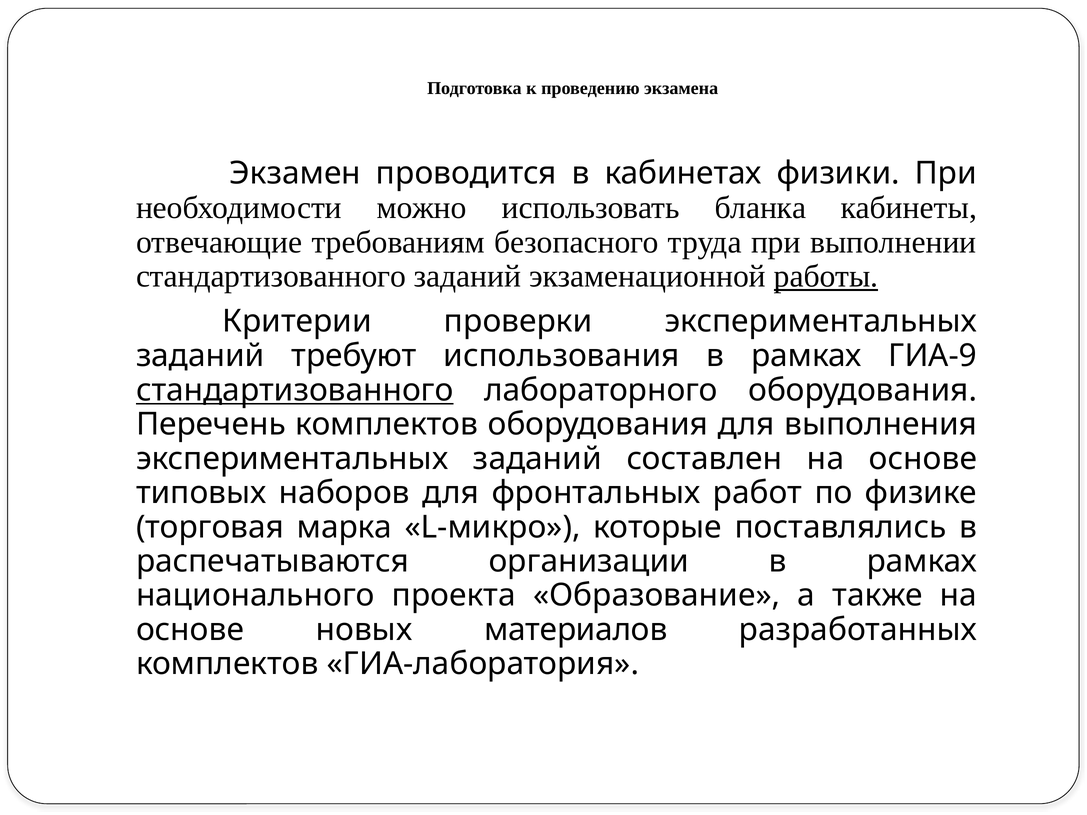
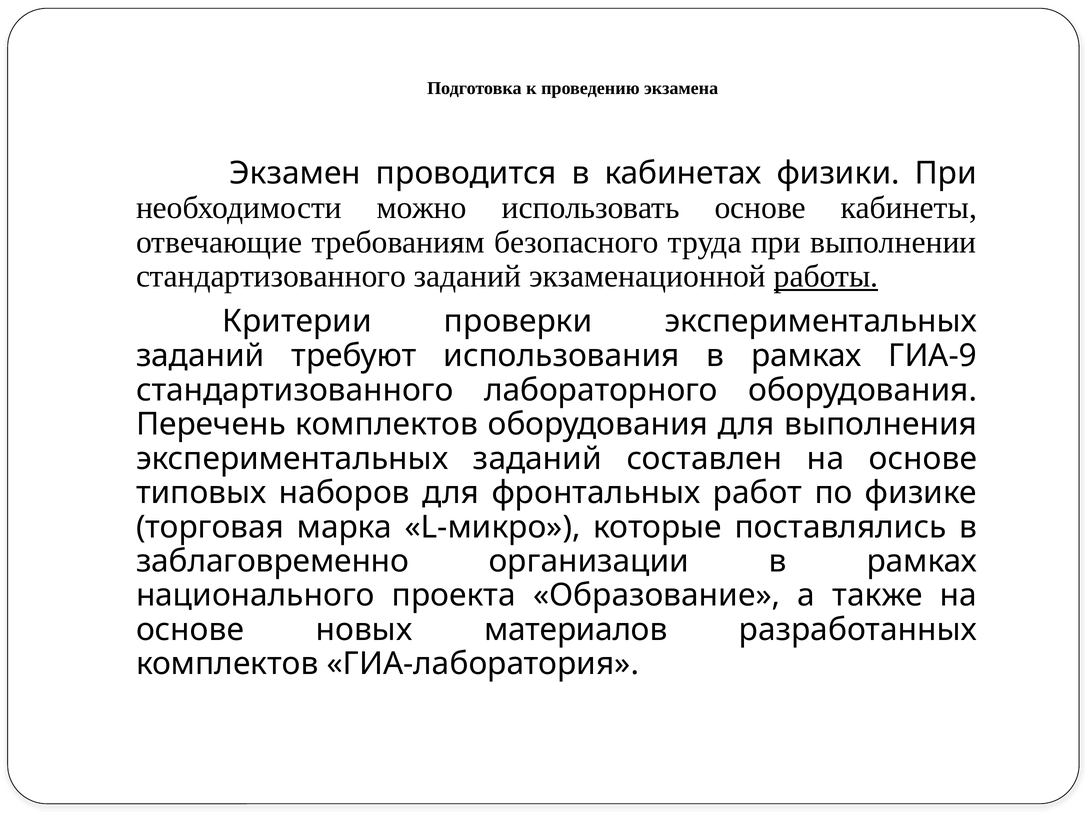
использовать бланка: бланка -> основе (760, 208)
стандартизованного underline: present -> none (295, 390)
распечатываются: распечатываются -> заблаговременно (273, 561)
